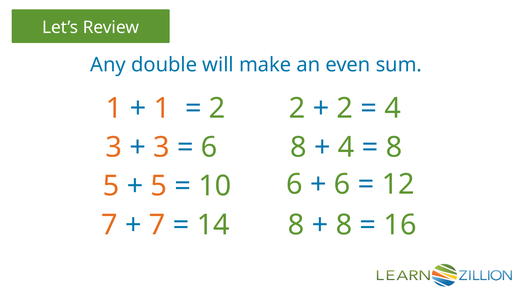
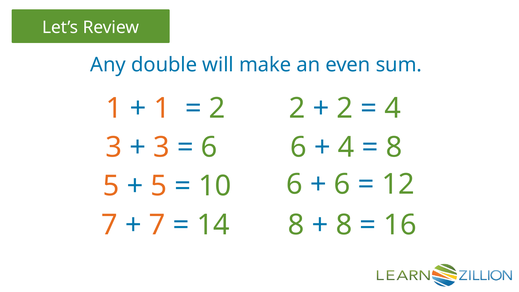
6 8: 8 -> 6 (298, 147)
